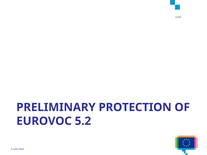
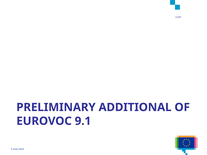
PROTECTION: PROTECTION -> ADDITIONAL (135, 107)
5.2: 5.2 -> 9.1 (83, 121)
